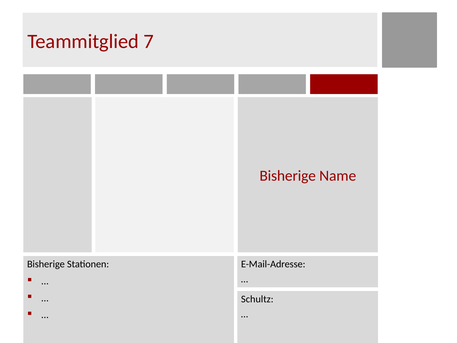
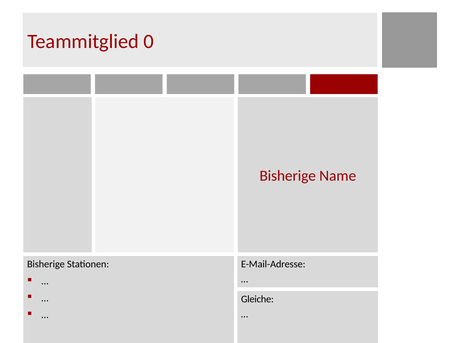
7: 7 -> 0 (149, 41)
Schultz: Schultz -> Gleiche (257, 299)
